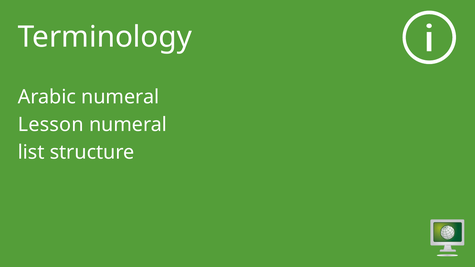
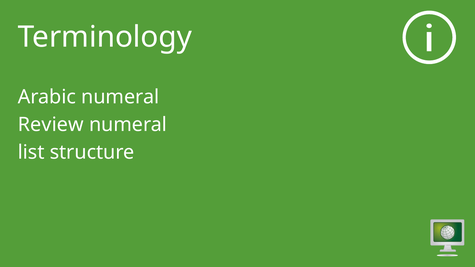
Lesson: Lesson -> Review (51, 125)
